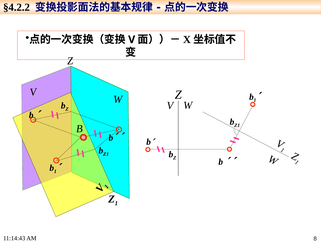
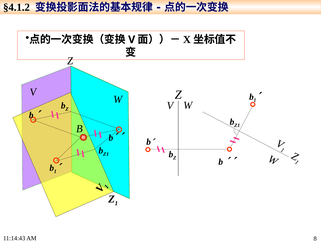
§4.2.2: §4.2.2 -> §4.1.2 (17, 7)
